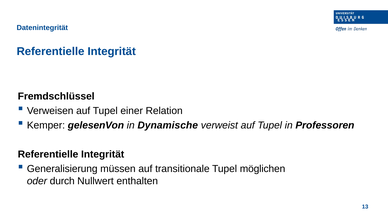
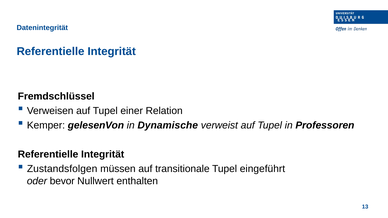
Generalisierung: Generalisierung -> Zustandsfolgen (62, 169)
möglichen: möglichen -> eingeführt (262, 169)
durch: durch -> bevor (62, 181)
